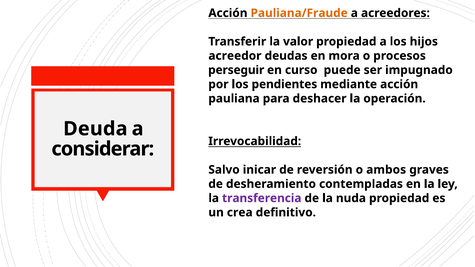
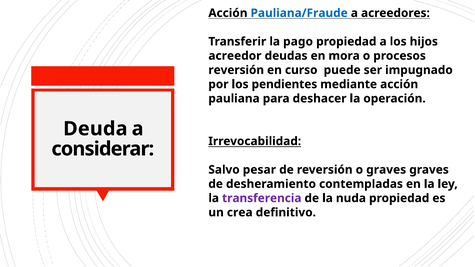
Pauliana/Fraude colour: orange -> blue (299, 13)
valor: valor -> pago (298, 42)
perseguir: perseguir -> reversión (236, 70)
inicar: inicar -> pesar (259, 170)
o ambos: ambos -> graves (386, 170)
